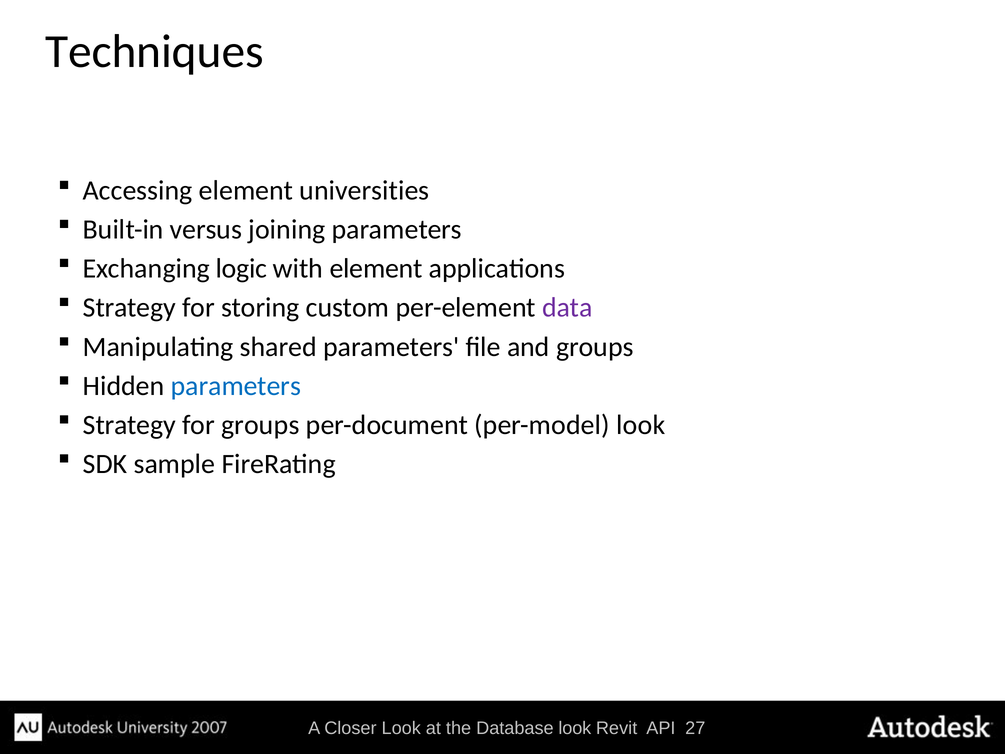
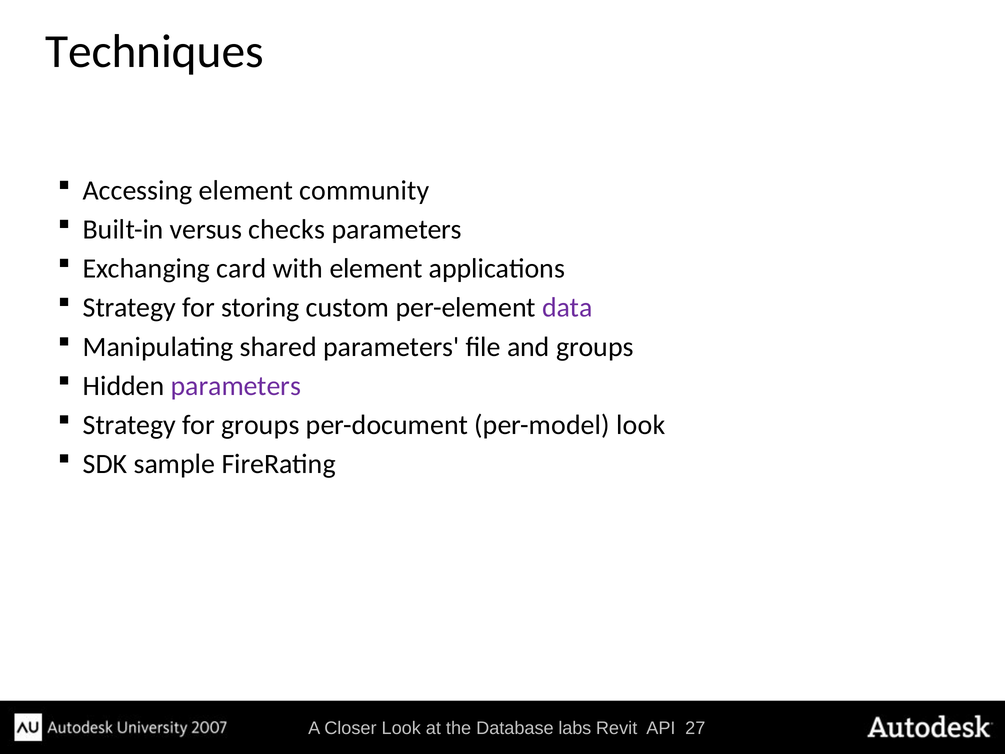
universities: universities -> community (364, 190)
joining: joining -> checks (287, 229)
logic: logic -> card (241, 269)
parameters colour: blue -> purple (236, 386)
look: look -> labs (575, 728)
